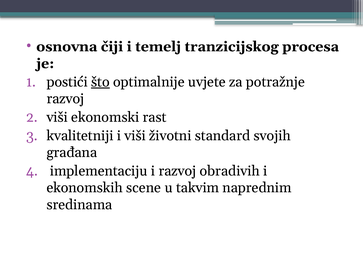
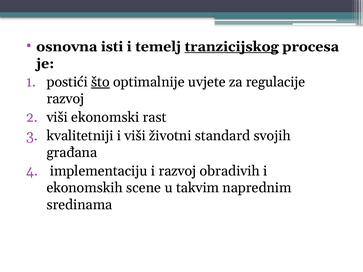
čiji: čiji -> isti (112, 47)
tranzicijskog underline: none -> present (232, 47)
potražnje: potražnje -> regulacije (275, 82)
